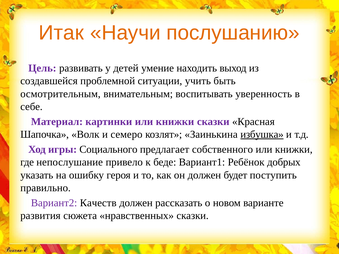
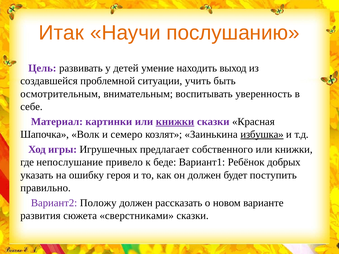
книжки underline: none -> present (175, 122)
Социального: Социального -> Игрушечных (108, 150)
Качеств: Качеств -> Положу (98, 203)
нравственных: нравственных -> сверстниками (137, 216)
